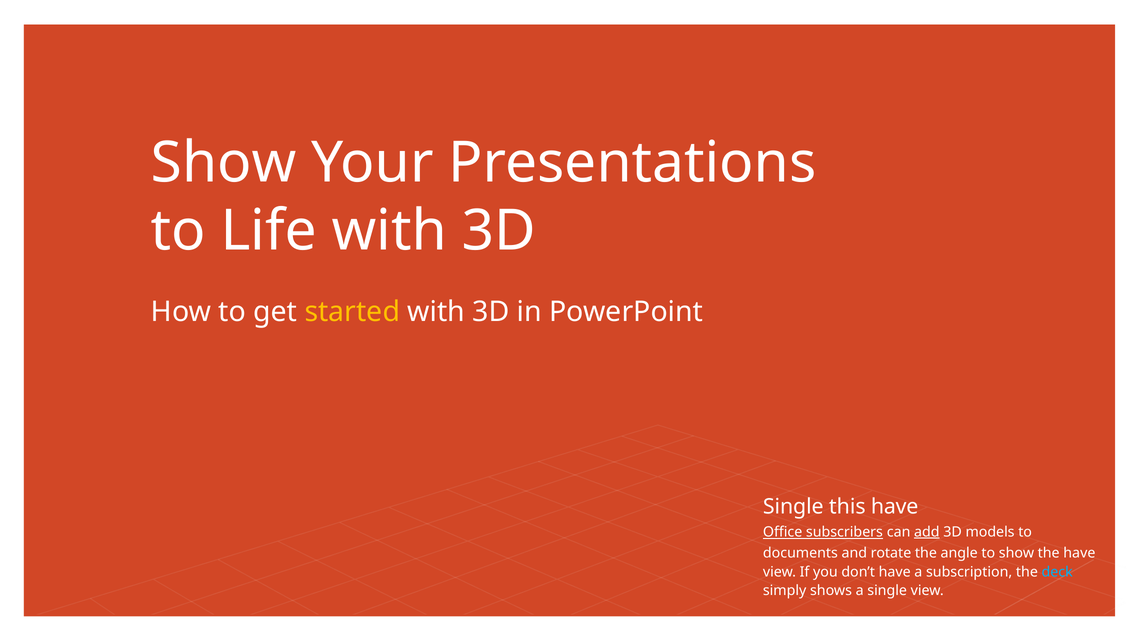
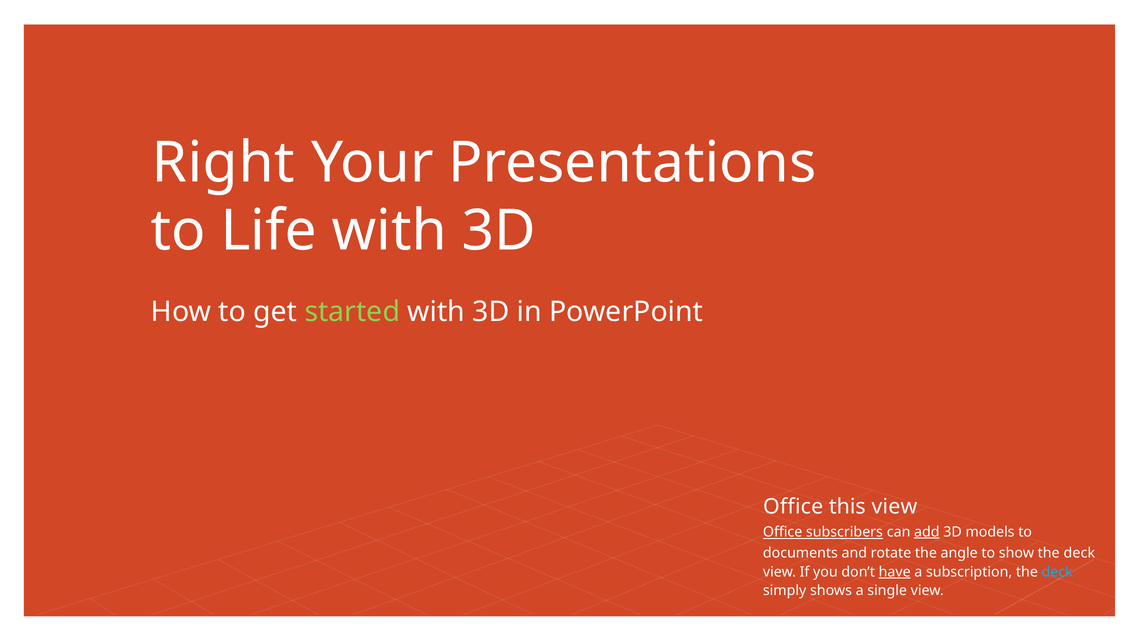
Show: Show -> Right (223, 163)
started colour: yellow -> light green (352, 312)
Single: Single -> Office (793, 507)
this have: have -> view (894, 507)
show the have: have -> deck (1079, 553)
have underline: none -> present (895, 572)
